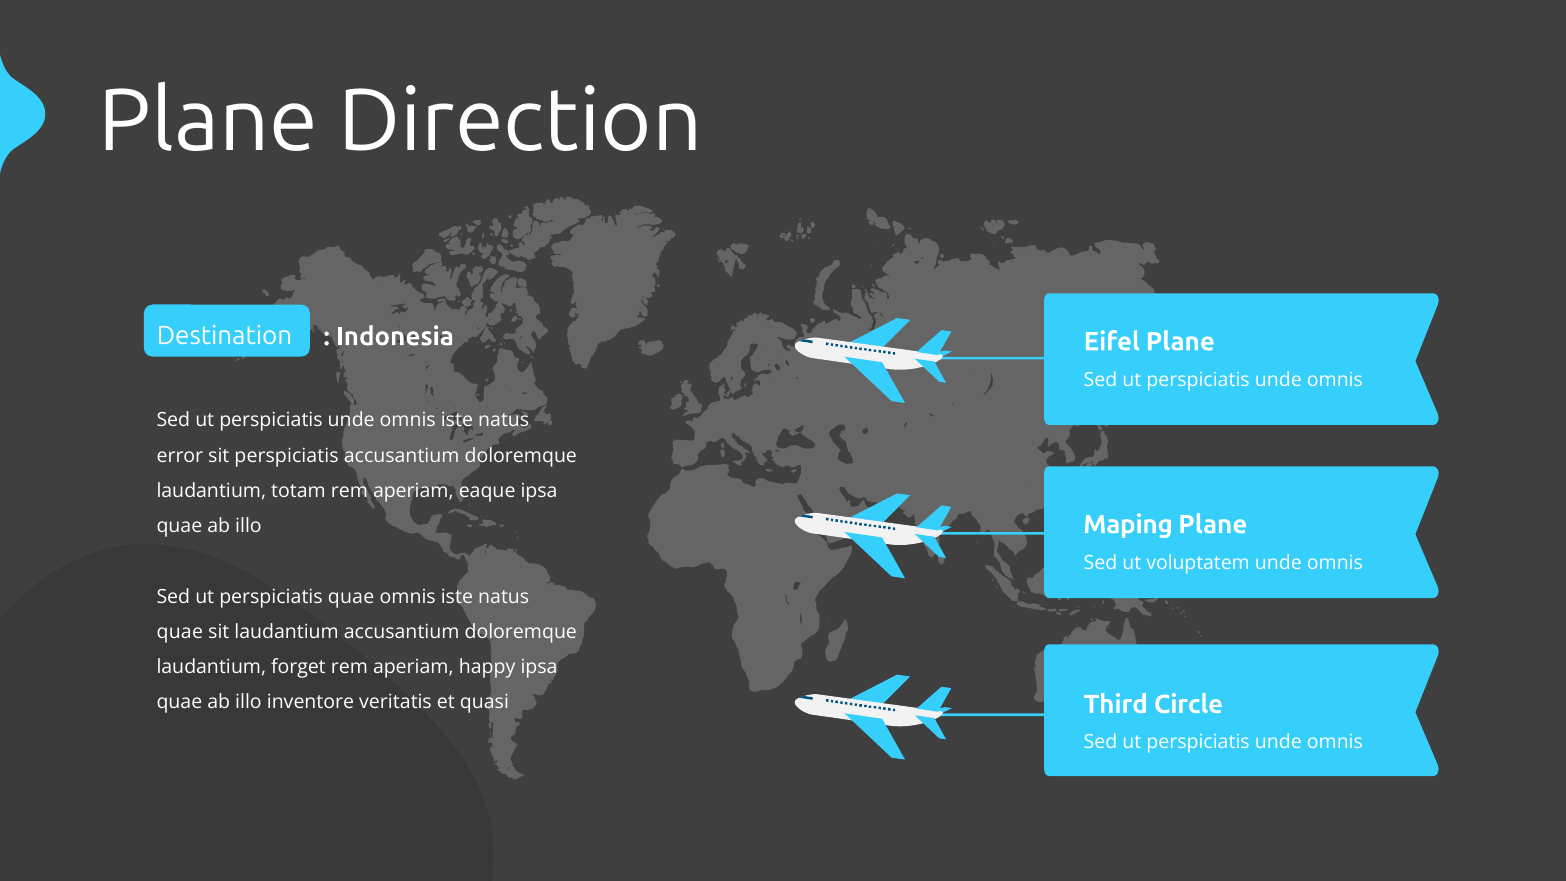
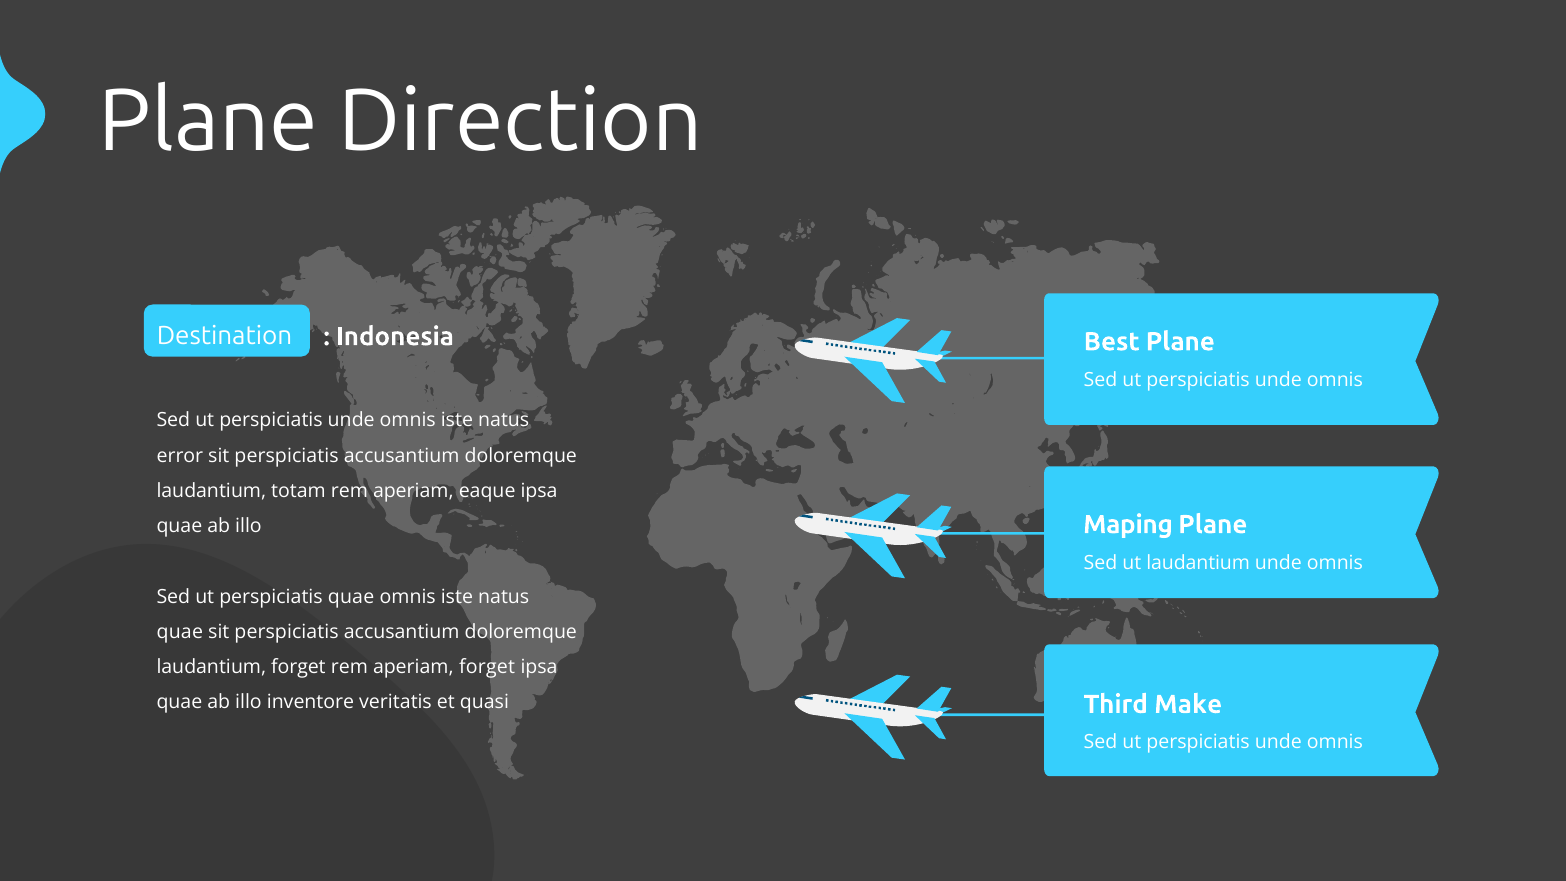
Eifel: Eifel -> Best (1112, 342)
ut voluptatem: voluptatem -> laudantium (1198, 563)
laudantium: laudantium -> perspiciatis (287, 632)
aperiam happy: happy -> forget (487, 667)
Circle: Circle -> Make (1188, 704)
